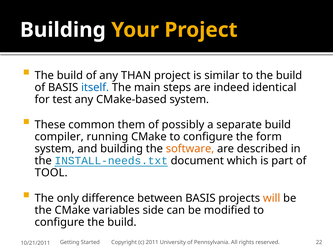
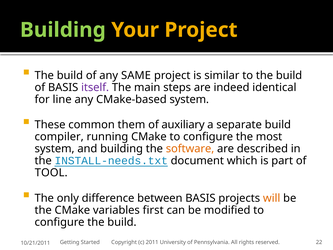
Building colour: white -> light green (63, 30)
THAN: THAN -> SAME (136, 75)
itself colour: blue -> purple (95, 87)
test: test -> line (62, 99)
possibly: possibly -> auxiliary (183, 125)
form: form -> most (269, 137)
side: side -> first (153, 210)
